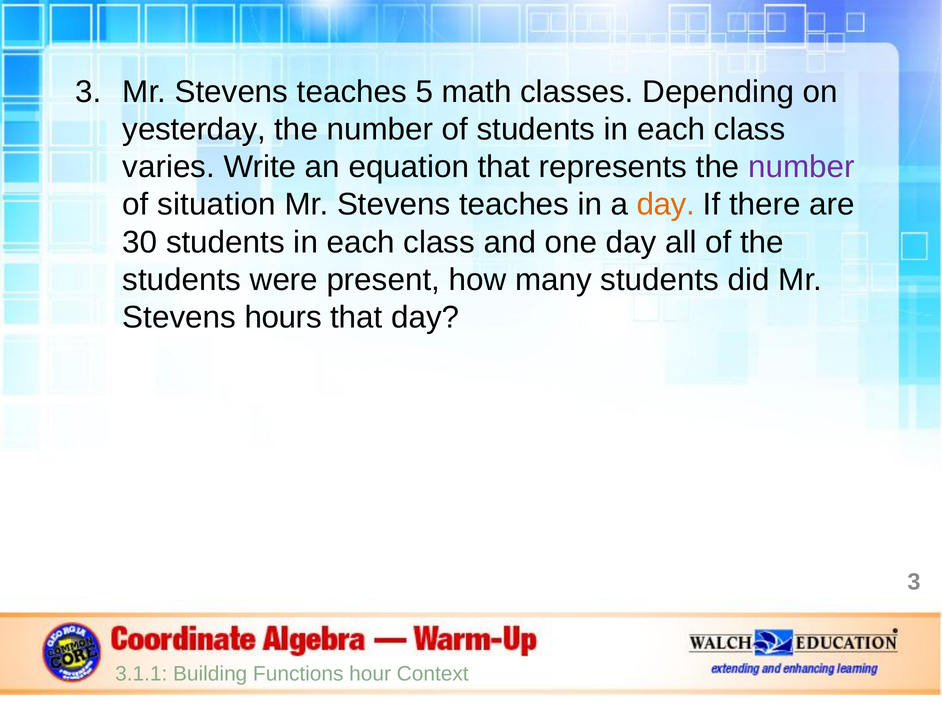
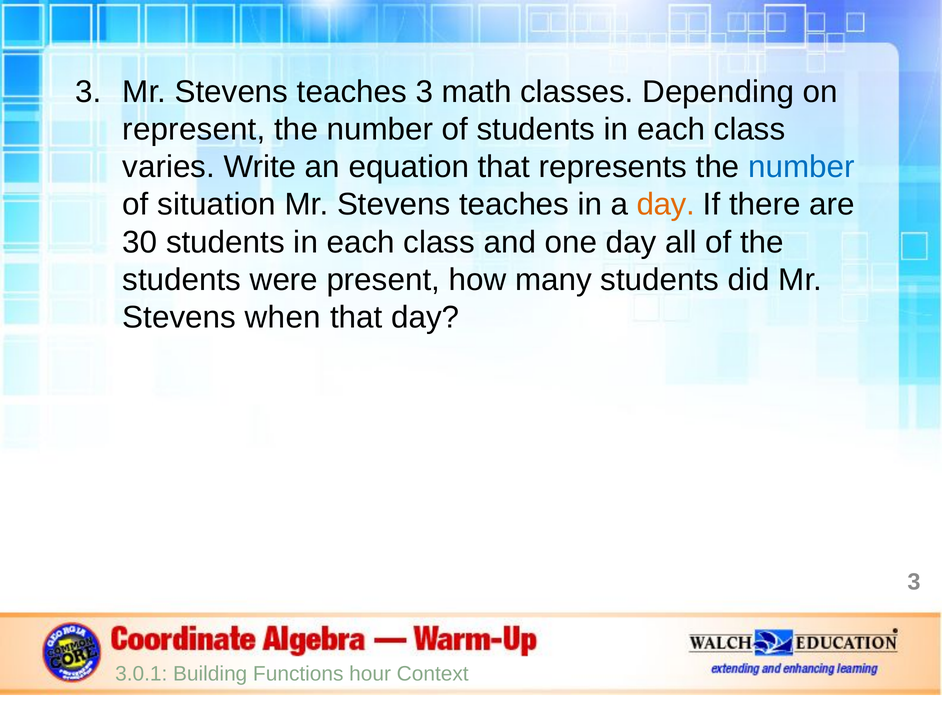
teaches 5: 5 -> 3 (424, 92)
yesterday: yesterday -> represent (194, 129)
number colour: purple -> blue (801, 167)
hours: hours -> when (283, 318)
3.1.1: 3.1.1 -> 3.0.1 (141, 674)
